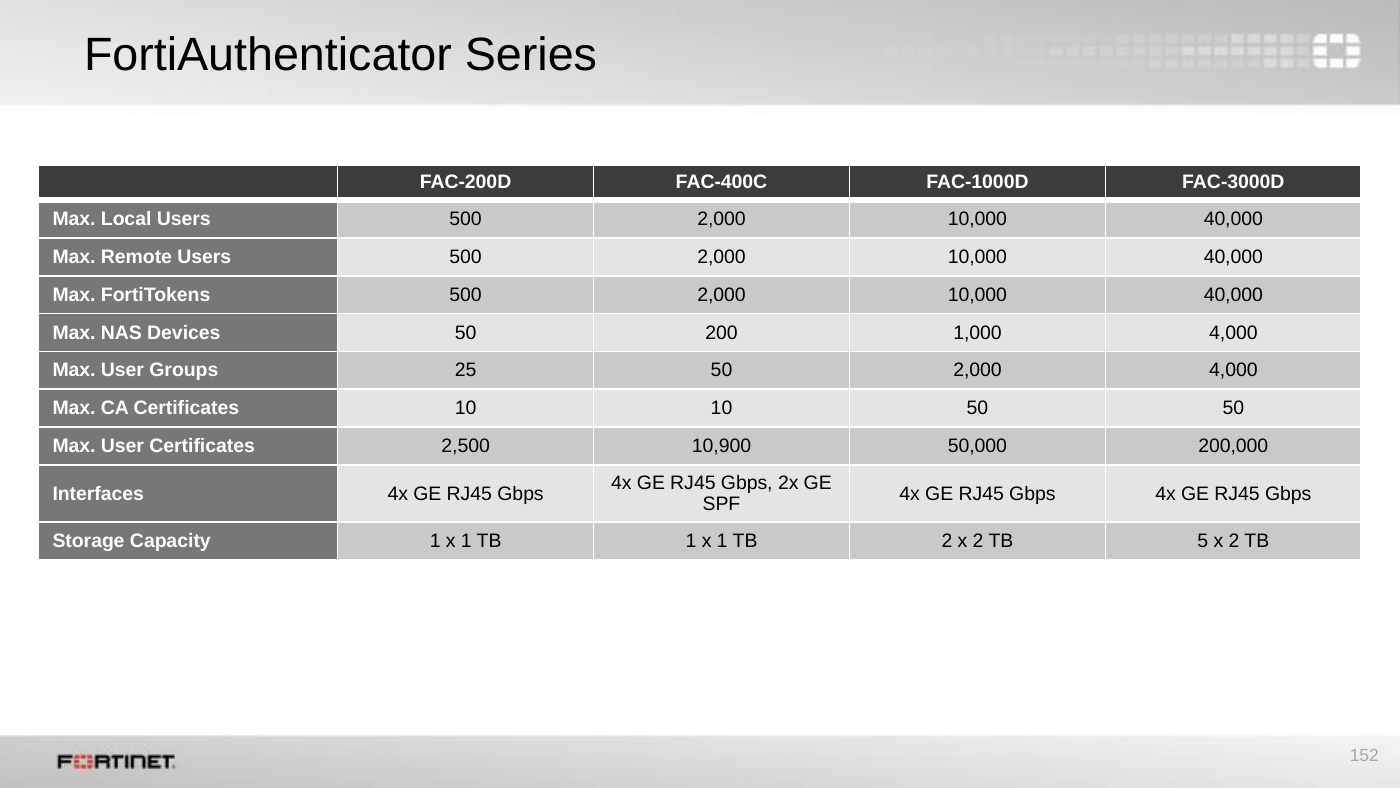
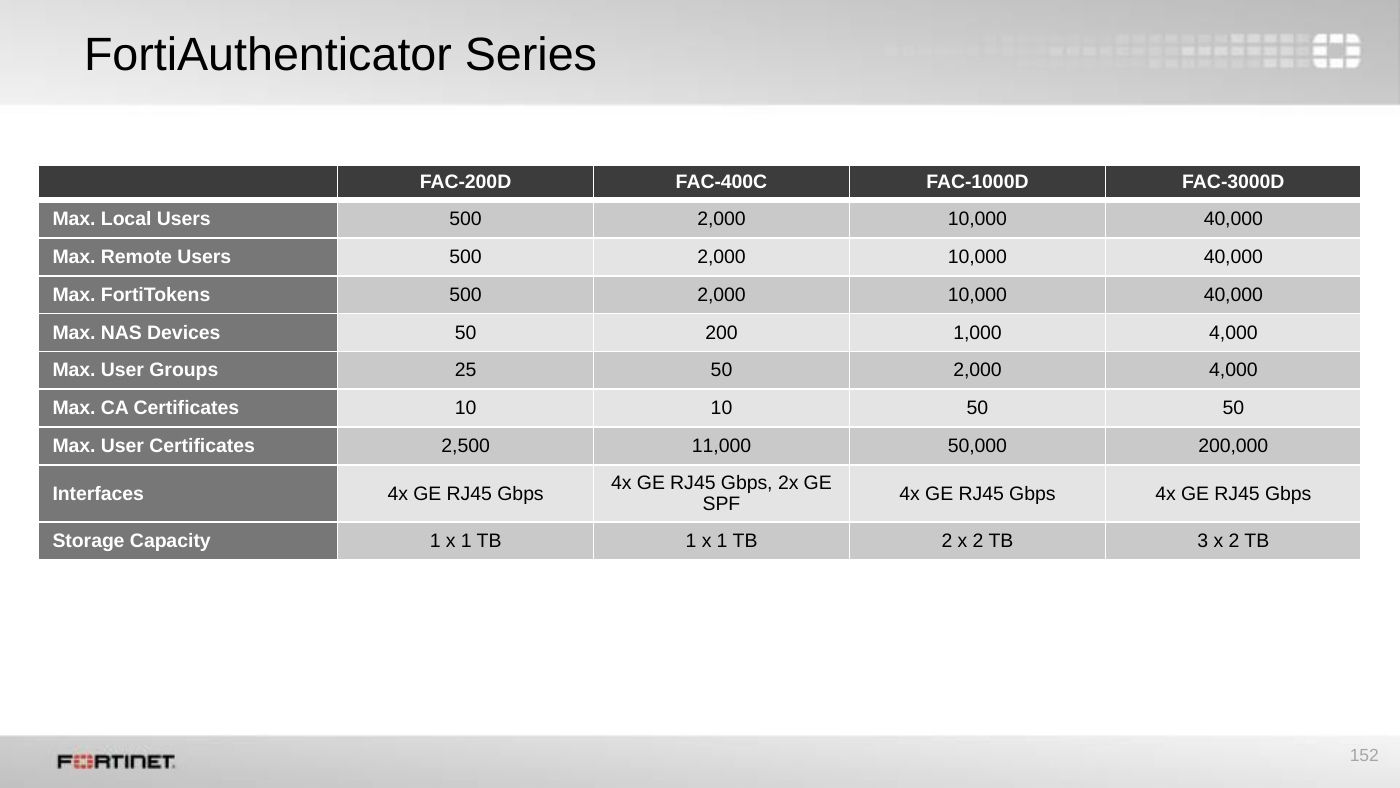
10,900: 10,900 -> 11,000 (722, 446)
5: 5 -> 3 (1203, 541)
